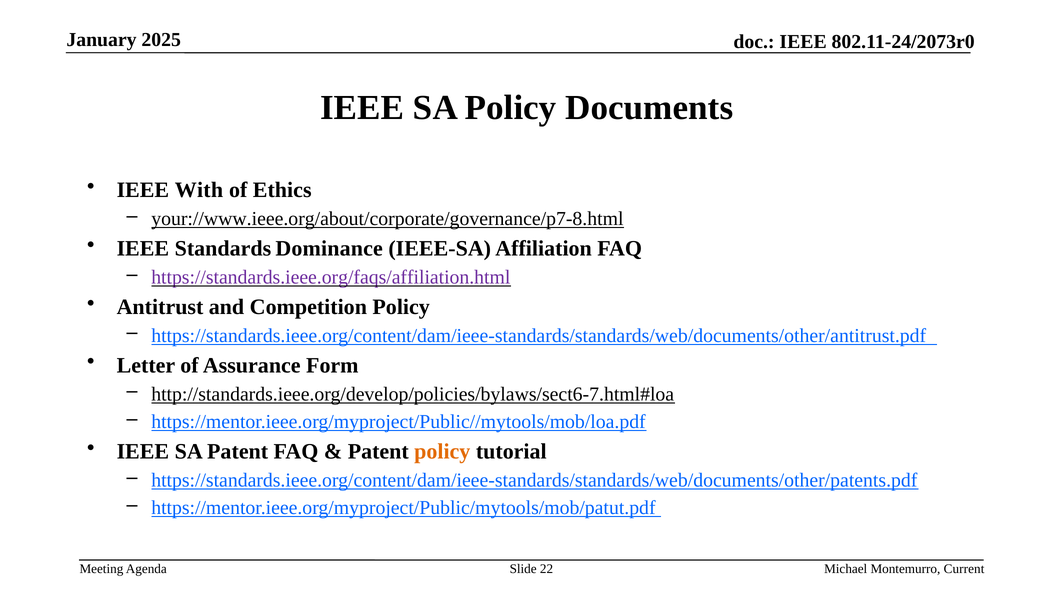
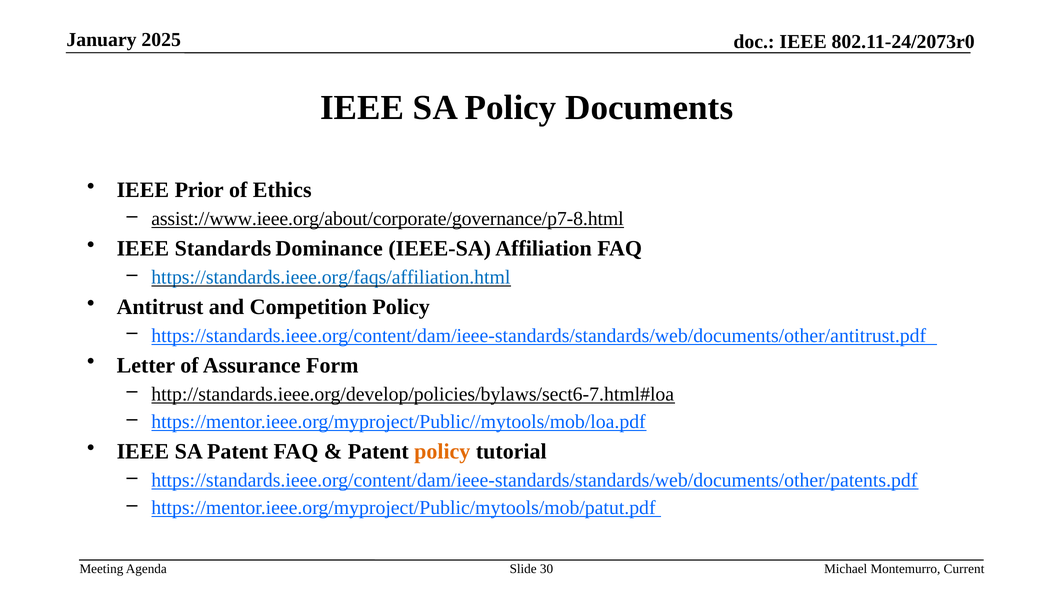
With: With -> Prior (199, 190)
your://www.ieee.org/about/corporate/governance/p7-8.html: your://www.ieee.org/about/corporate/governance/p7-8.html -> assist://www.ieee.org/about/corporate/governance/p7-8.html (387, 219)
https://standards.ieee.org/faqs/affiliation.html colour: purple -> blue (331, 277)
22: 22 -> 30 (547, 569)
